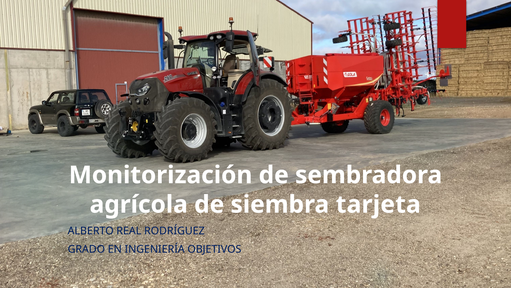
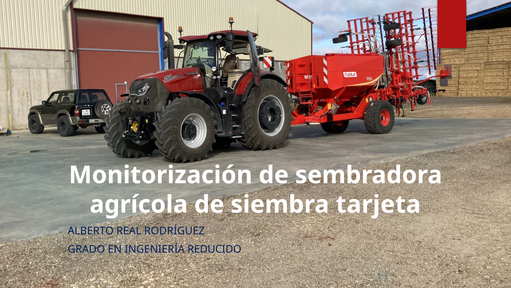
OBJETIVOS: OBJETIVOS -> REDUCIDO (214, 249)
